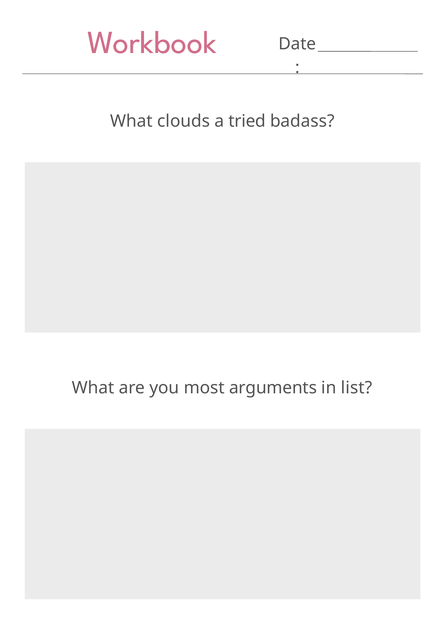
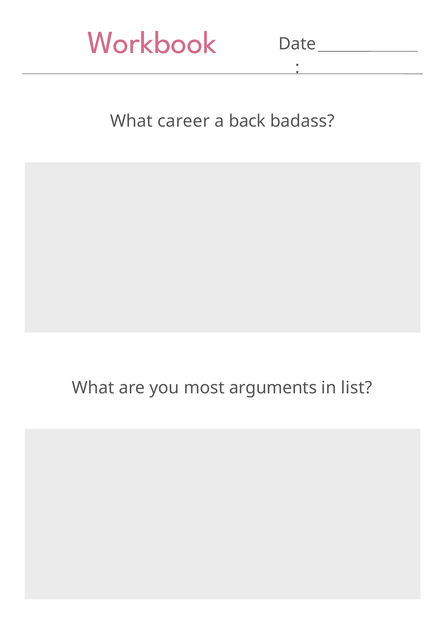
clouds: clouds -> career (184, 121)
tried: tried -> back (247, 121)
